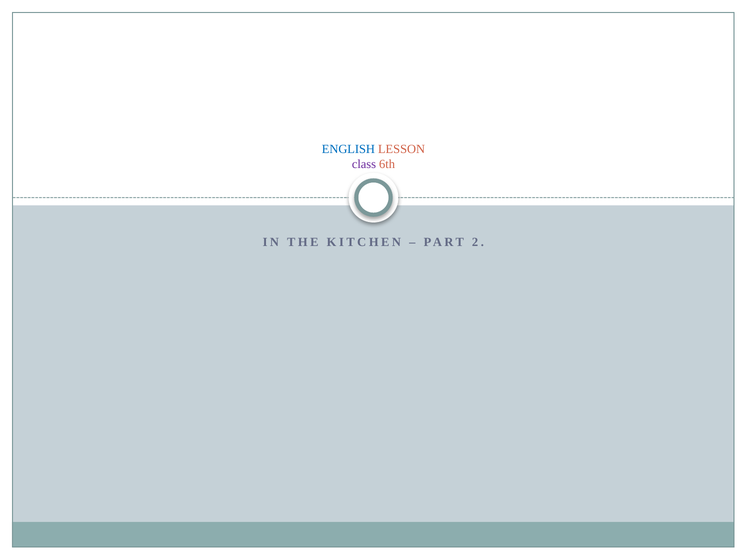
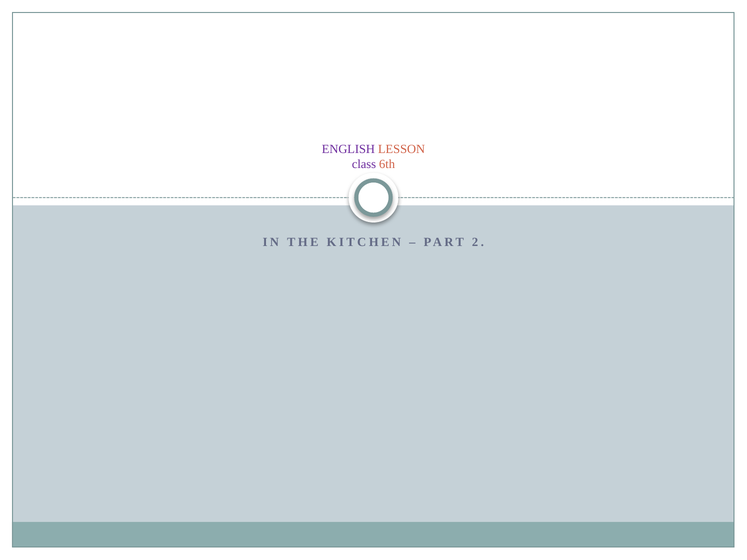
ENGLISH colour: blue -> purple (348, 149)
